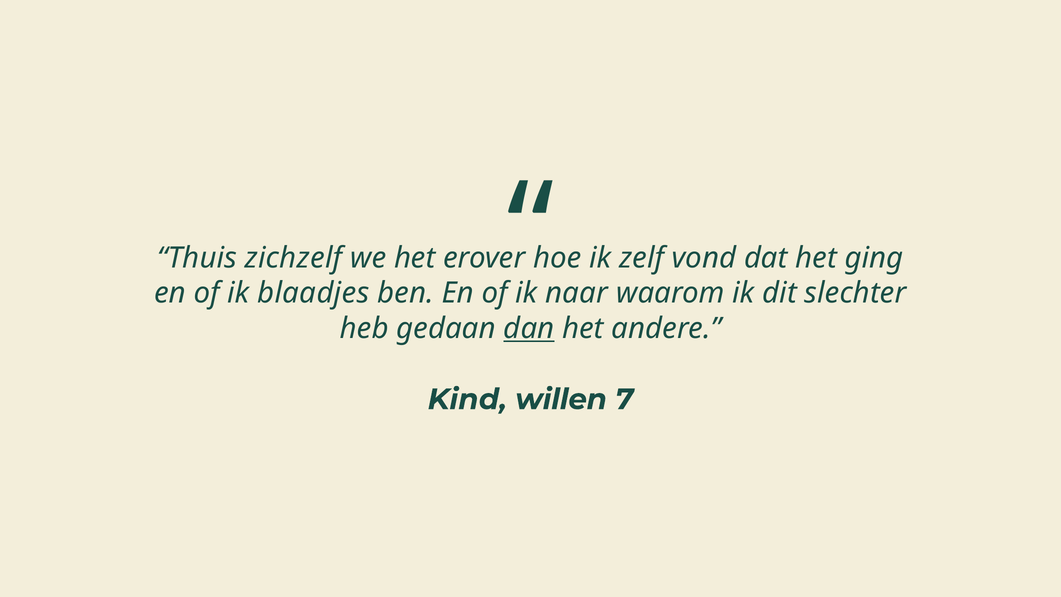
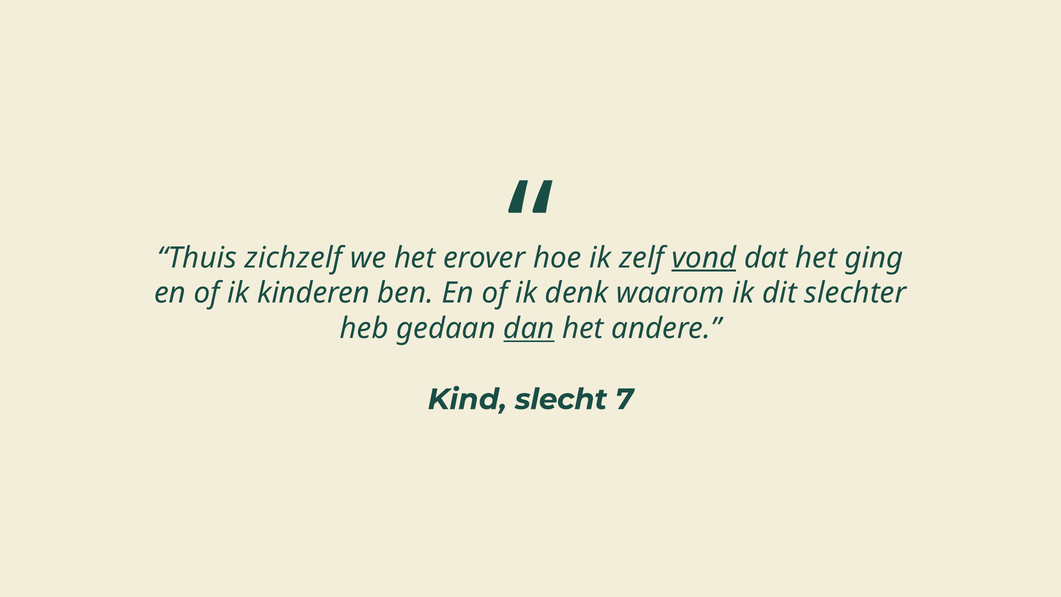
vond underline: none -> present (704, 258)
blaadjes: blaadjes -> kinderen (314, 293)
naar: naar -> denk (577, 293)
willen: willen -> slecht (561, 399)
